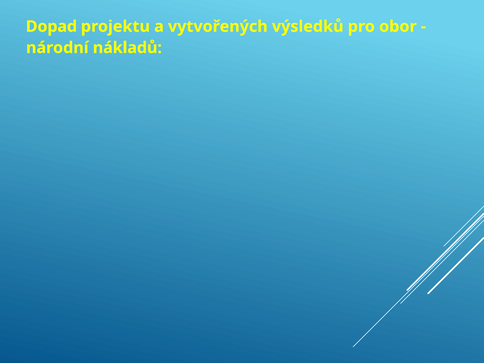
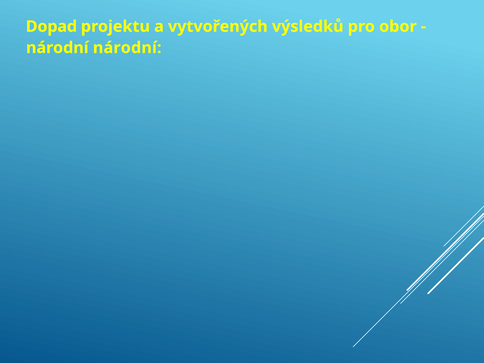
národní nákladů: nákladů -> národní (127, 48)
